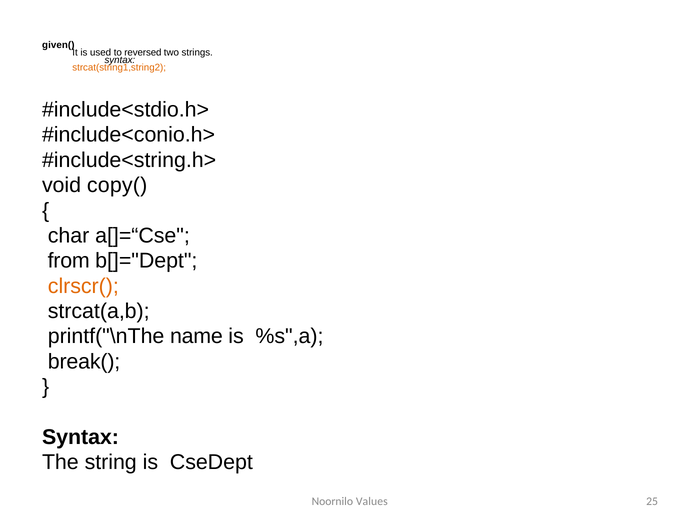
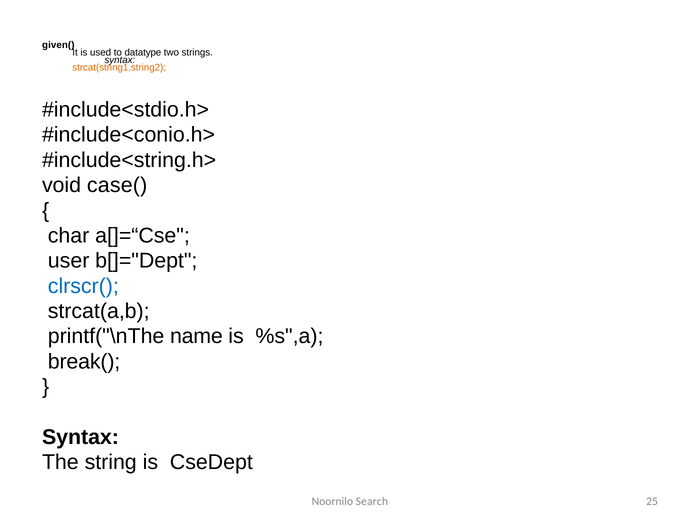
reversed: reversed -> datatype (143, 52)
copy(: copy( -> case( (117, 185)
from: from -> user (69, 261)
clrscr( colour: orange -> blue (83, 286)
Values: Values -> Search (372, 501)
